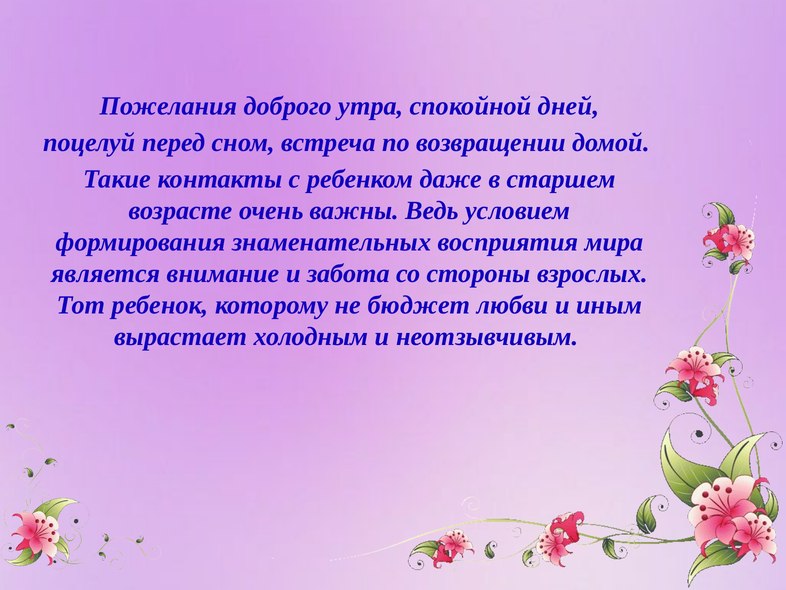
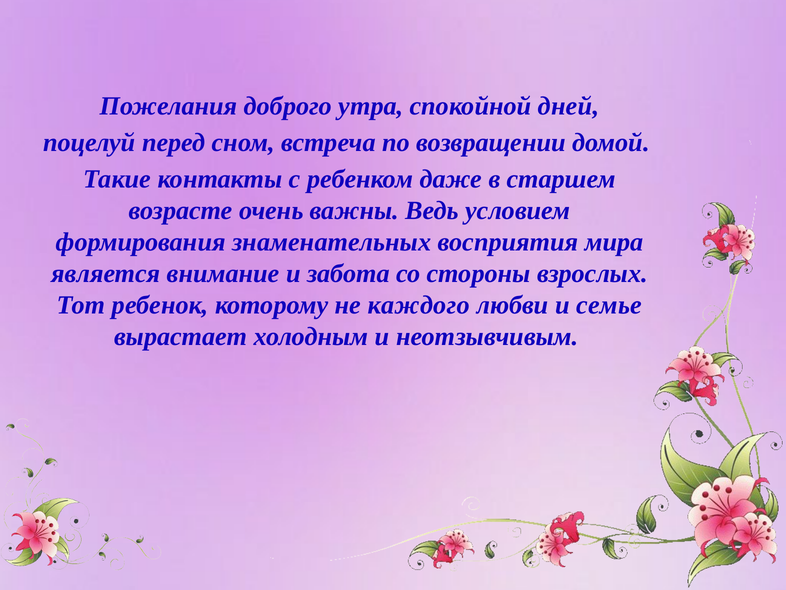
бюджет: бюджет -> каждого (419, 305)
иным: иным -> семье (609, 305)
